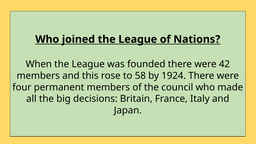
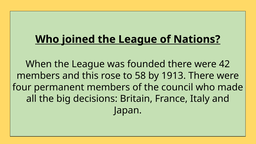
1924: 1924 -> 1913 (174, 76)
